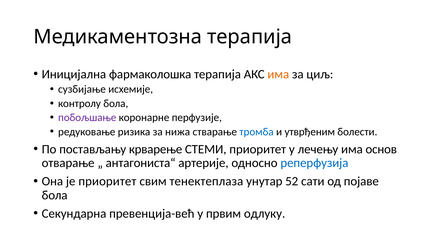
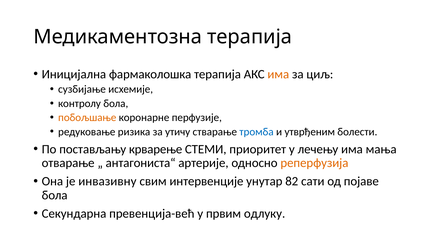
побољшање colour: purple -> orange (87, 118)
нижа: нижа -> утичу (178, 132)
основ: основ -> мања (381, 149)
реперфузија colour: blue -> orange (314, 163)
је приоритет: приоритет -> инвазивну (107, 181)
тенектеплаза: тенектеплаза -> интервенције (206, 181)
52: 52 -> 82 (292, 181)
